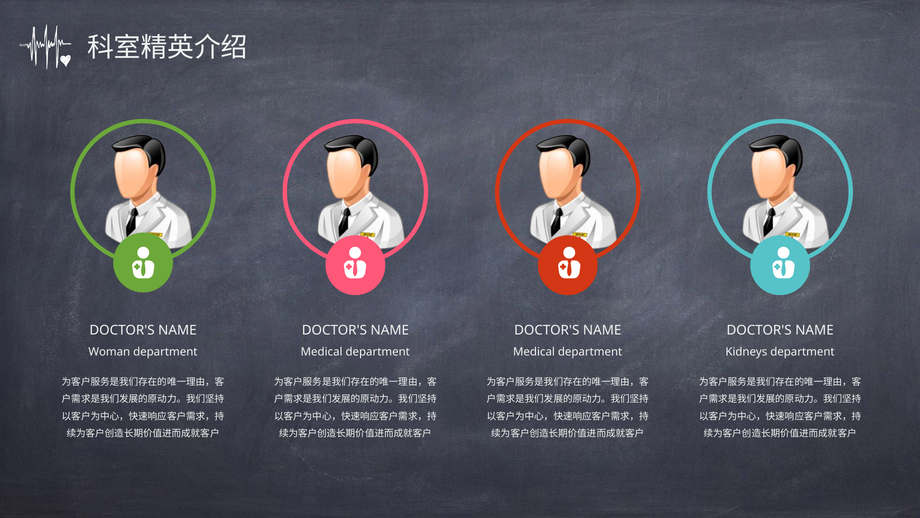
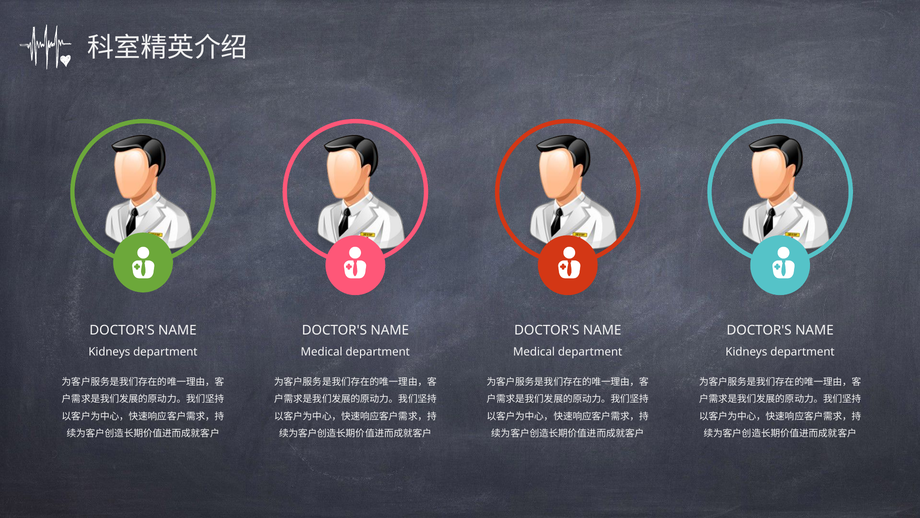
Woman: Woman -> Kidneys (109, 352)
